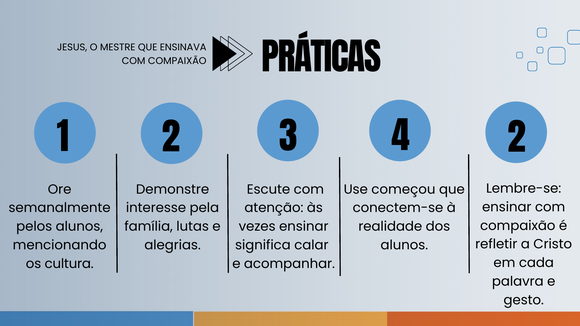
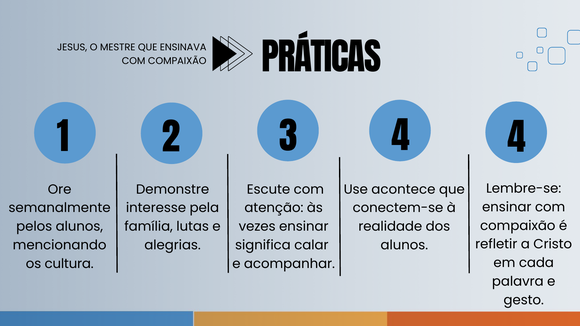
4 2: 2 -> 4 (517, 140)
começou: começou -> acontece (403, 189)
